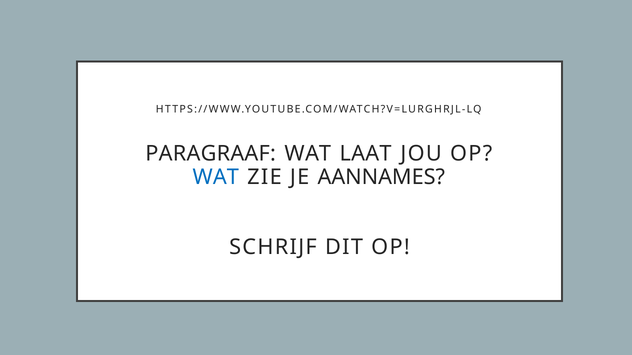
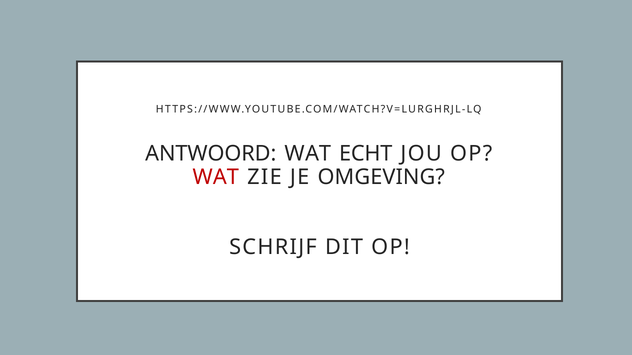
PARAGRAAF: PARAGRAAF -> ANTWOORD (211, 154)
LAAT: LAAT -> ECHT (366, 154)
WAT colour: blue -> red (216, 177)
AANNAMES: AANNAMES -> OMGEVING (381, 177)
